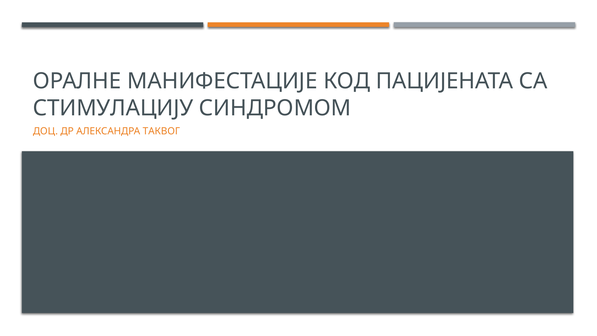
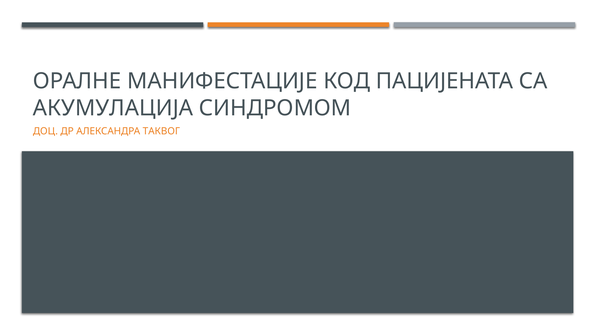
СТИМУЛАЦИЈУ: СТИМУЛАЦИЈУ -> АКУМУЛАЦИЈА (113, 108)
